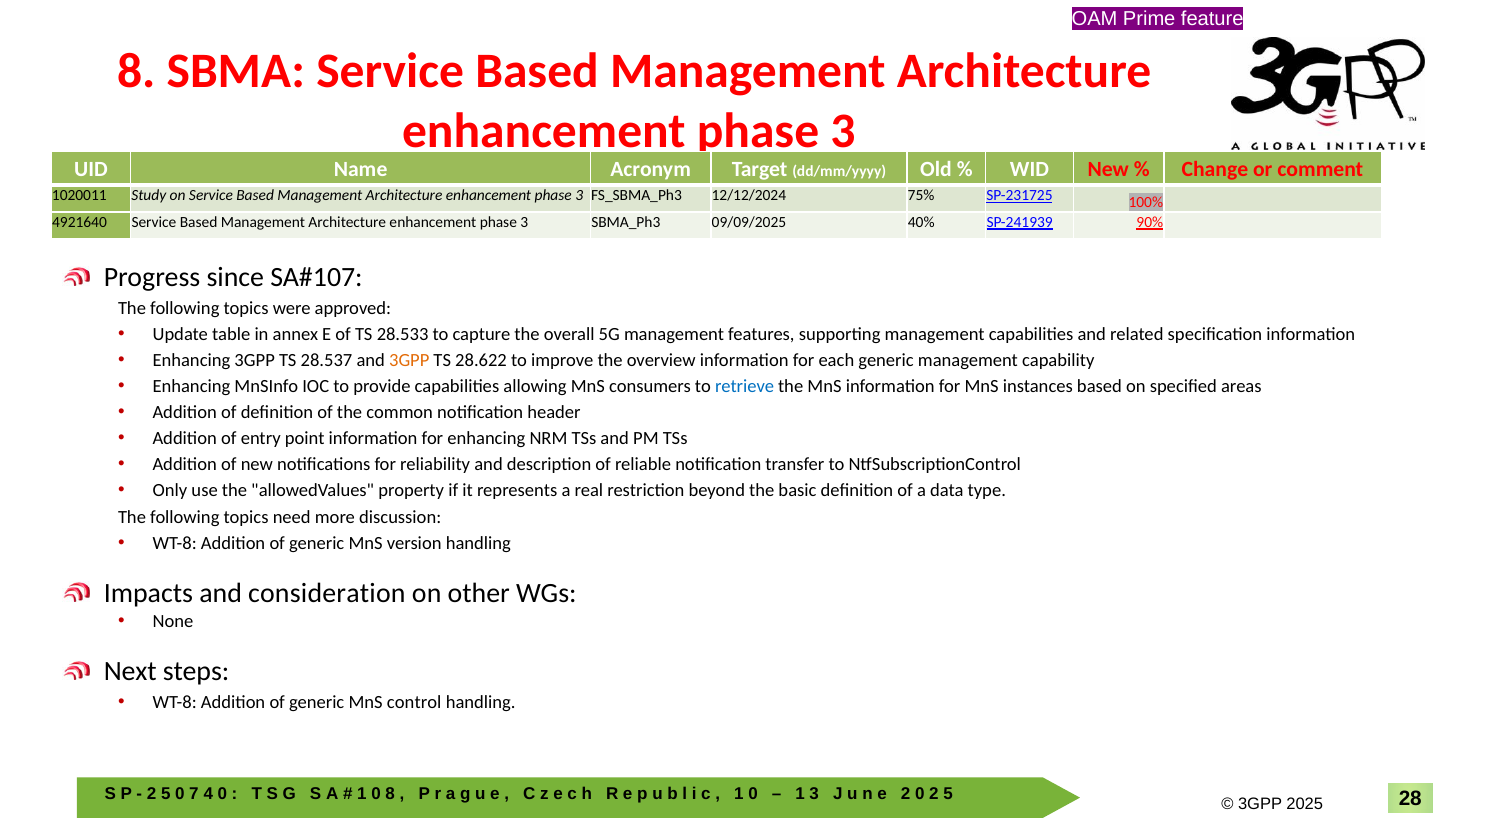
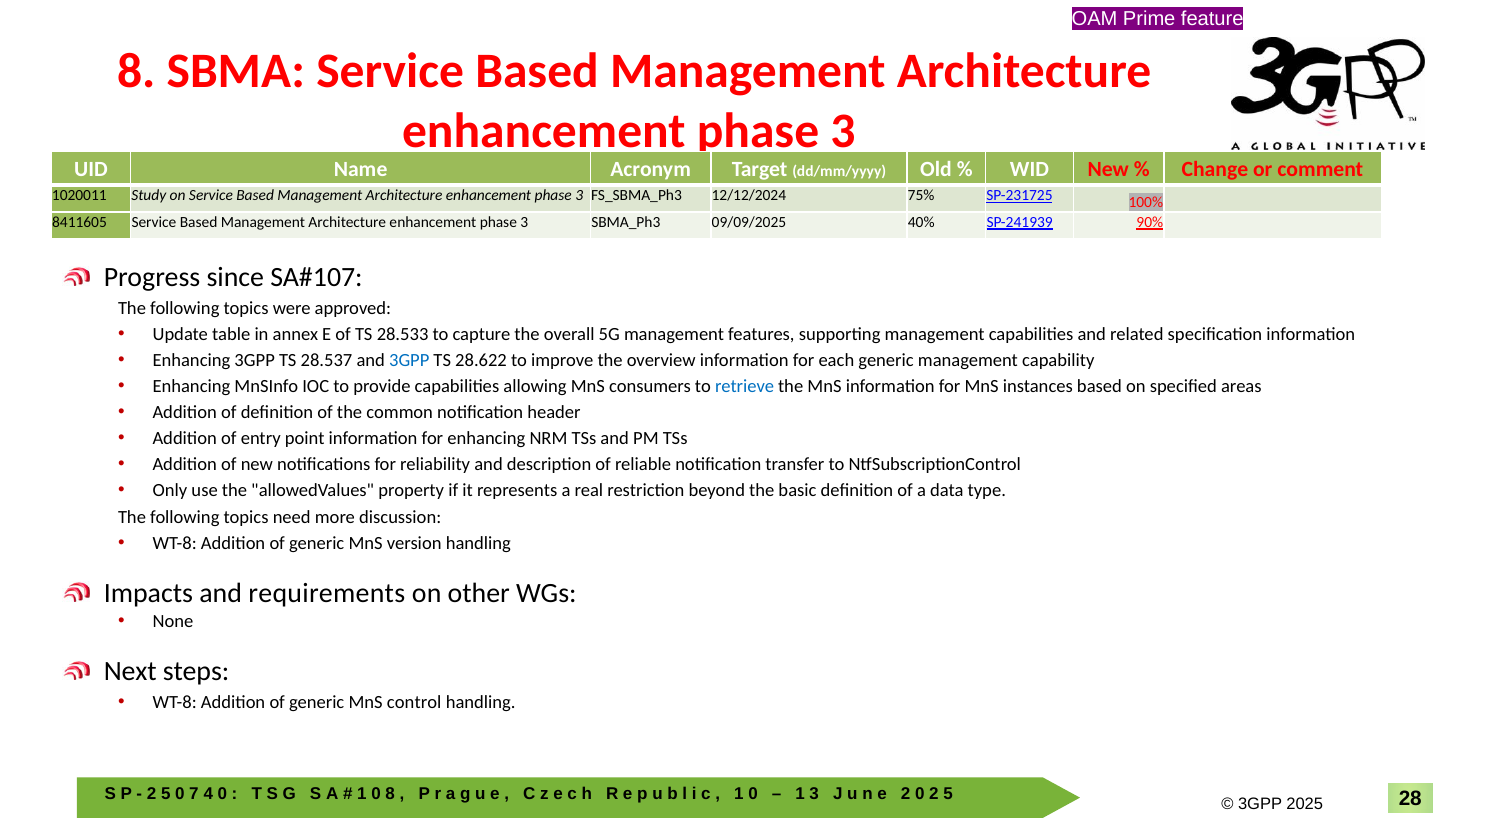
4921640: 4921640 -> 8411605 (80, 222)
3GPP colour: orange -> blue (409, 361)
consideration: consideration -> requirements (327, 594)
